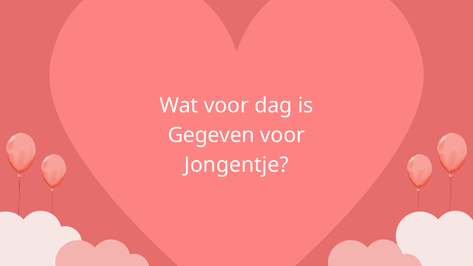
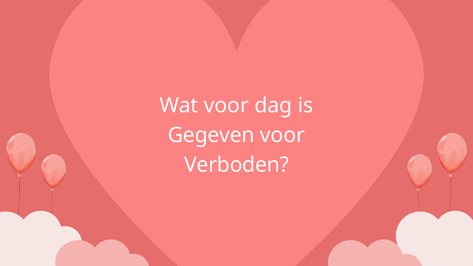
Jongentje: Jongentje -> Verboden (237, 165)
